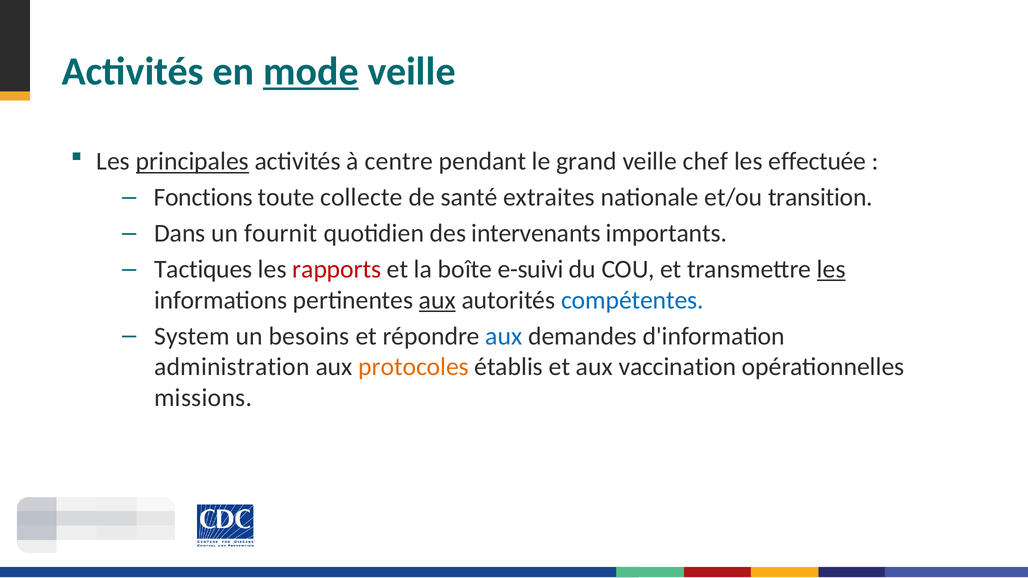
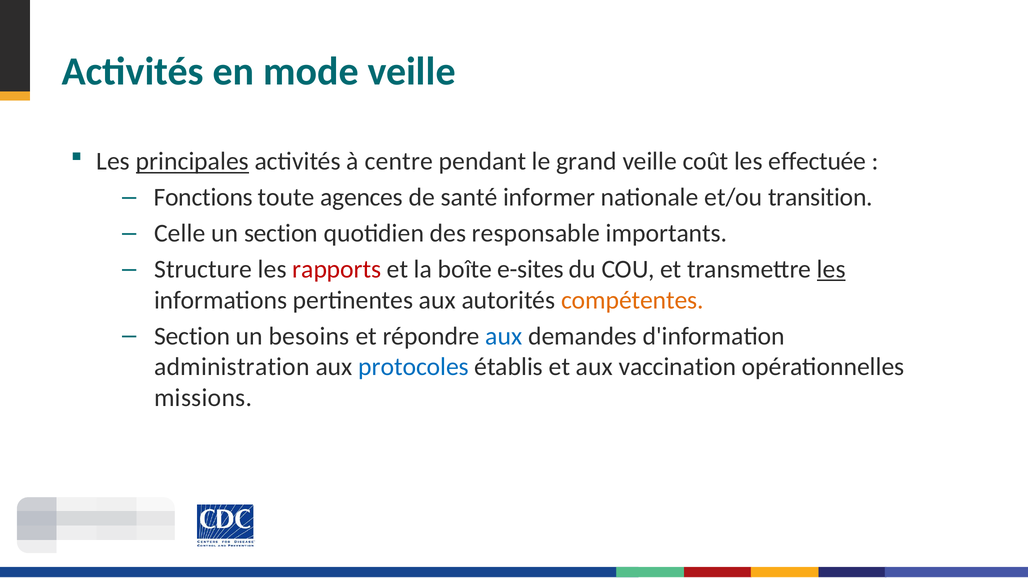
mode underline: present -> none (311, 72)
chef: chef -> coût (706, 162)
collecte: collecte -> agences (362, 198)
extraites: extraites -> informer (549, 198)
Dans: Dans -> Celle (180, 234)
un fournit: fournit -> section (281, 234)
intervenants: intervenants -> responsable (536, 234)
Tactiques: Tactiques -> Structure (203, 270)
e-suivi: e-suivi -> e-sites (531, 270)
aux underline: present -> none (437, 300)
compétentes colour: blue -> orange (632, 300)
System: System -> Section (192, 336)
protocoles colour: orange -> blue (414, 367)
